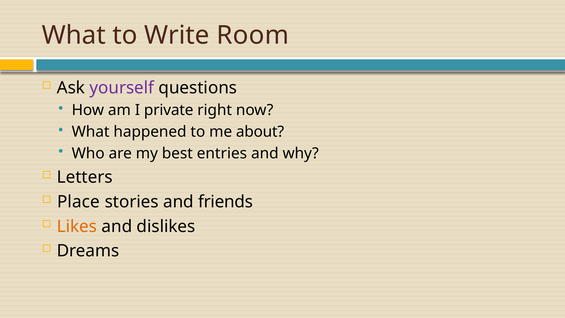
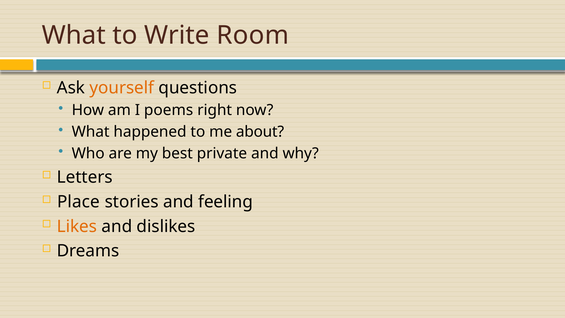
yourself colour: purple -> orange (122, 88)
private: private -> poems (169, 110)
entries: entries -> private (222, 153)
friends: friends -> feeling (226, 202)
